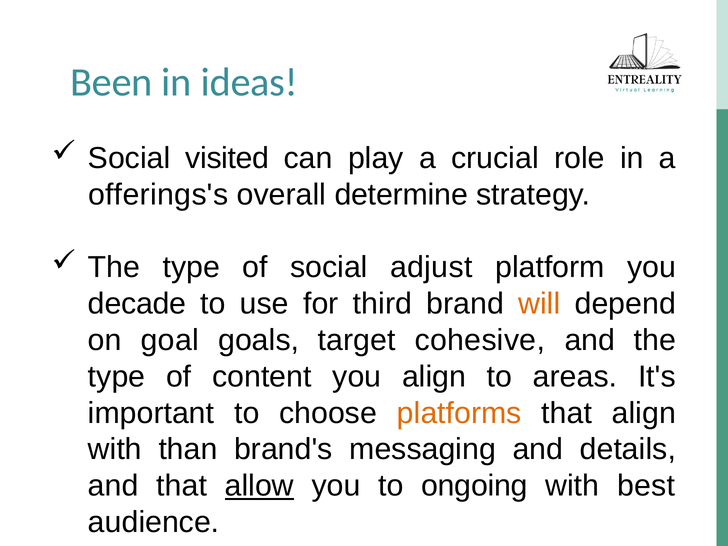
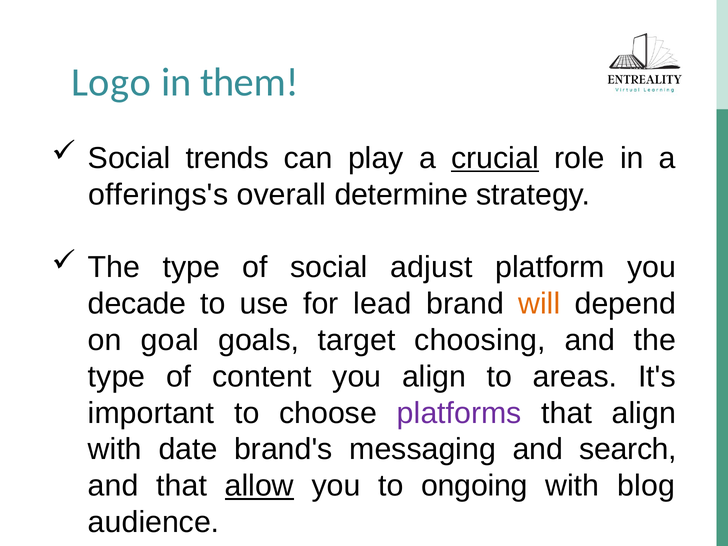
Been: Been -> Logo (111, 82)
ideas: ideas -> them (249, 82)
visited: visited -> trends (227, 158)
crucial underline: none -> present (495, 158)
third: third -> lead (382, 304)
cohesive: cohesive -> choosing (480, 340)
platforms colour: orange -> purple (459, 413)
than: than -> date (188, 449)
details: details -> search (628, 449)
best: best -> blog (646, 486)
